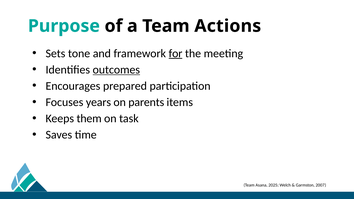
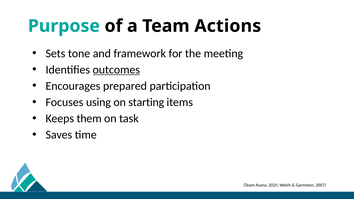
for underline: present -> none (176, 53)
years: years -> using (98, 102)
parents: parents -> starting (146, 102)
